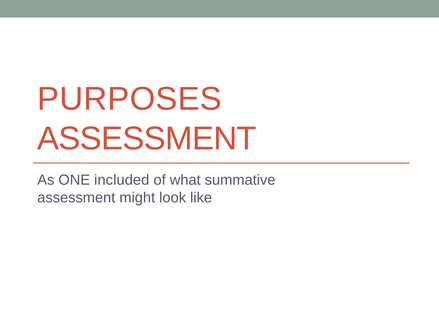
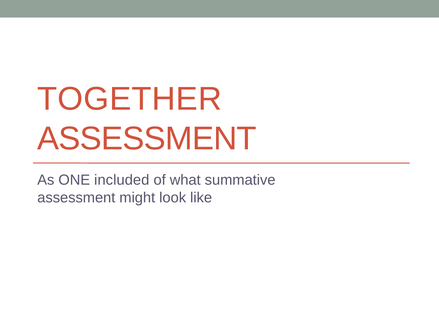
PURPOSES: PURPOSES -> TOGETHER (130, 99)
